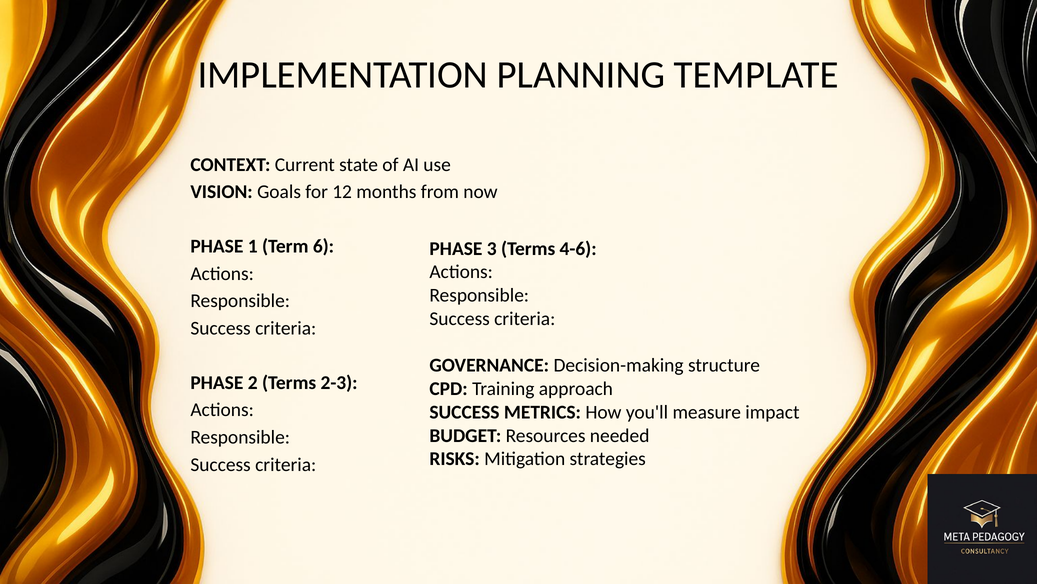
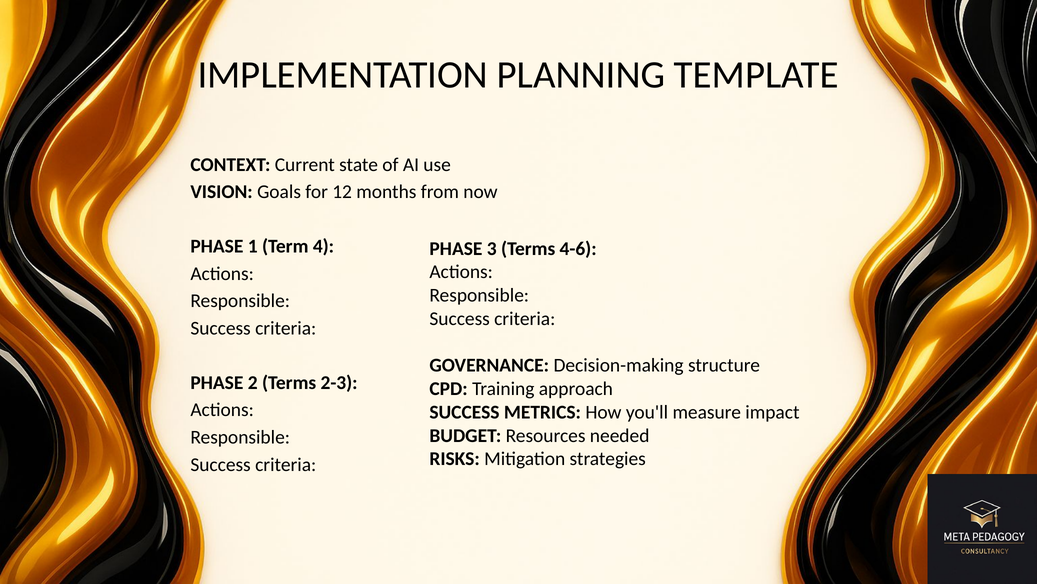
6: 6 -> 4 (323, 246)
